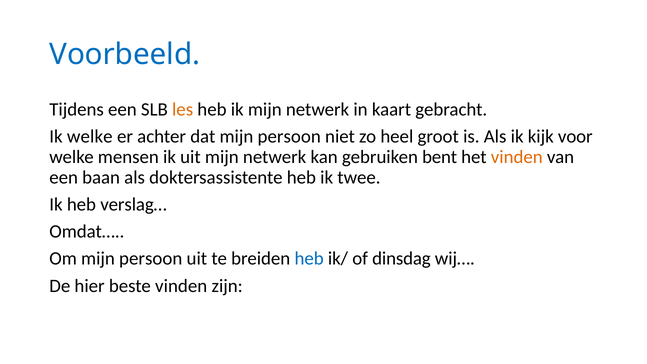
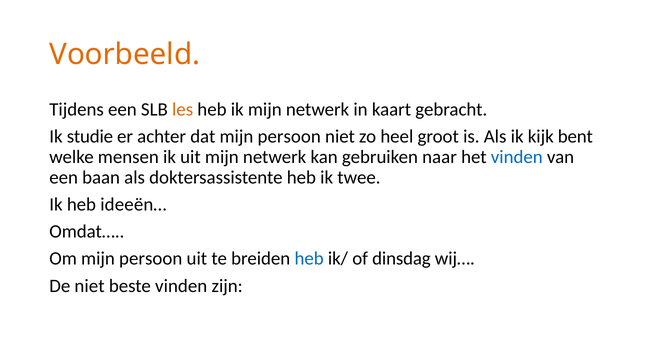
Voorbeeld colour: blue -> orange (125, 54)
Ik welke: welke -> studie (90, 137)
voor: voor -> bent (575, 137)
bent: bent -> naar (440, 157)
vinden colour: orange -> blue (517, 157)
verslag…: verslag… -> ideeën… (133, 204)
De hier: hier -> niet (90, 286)
